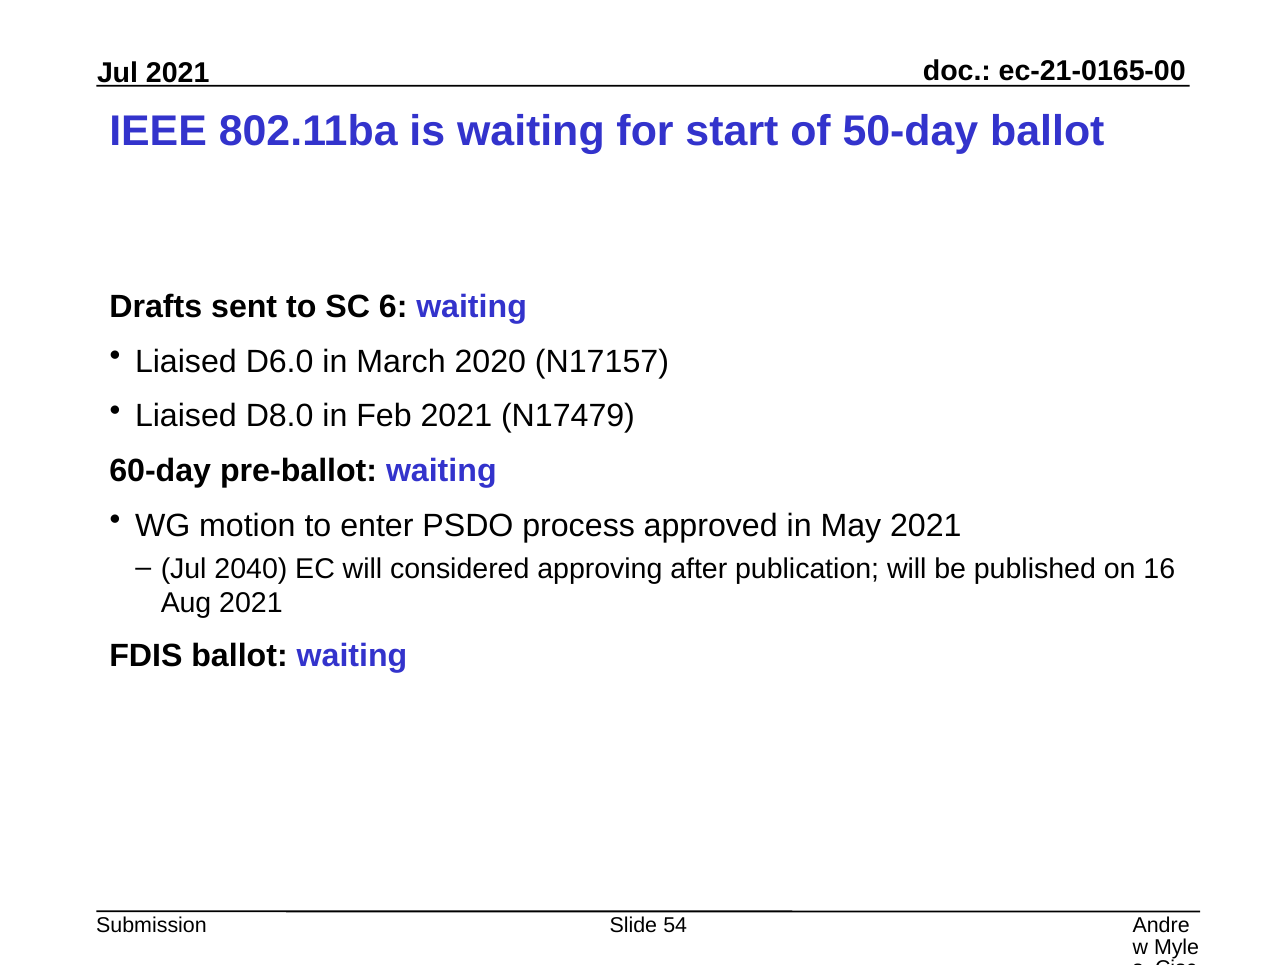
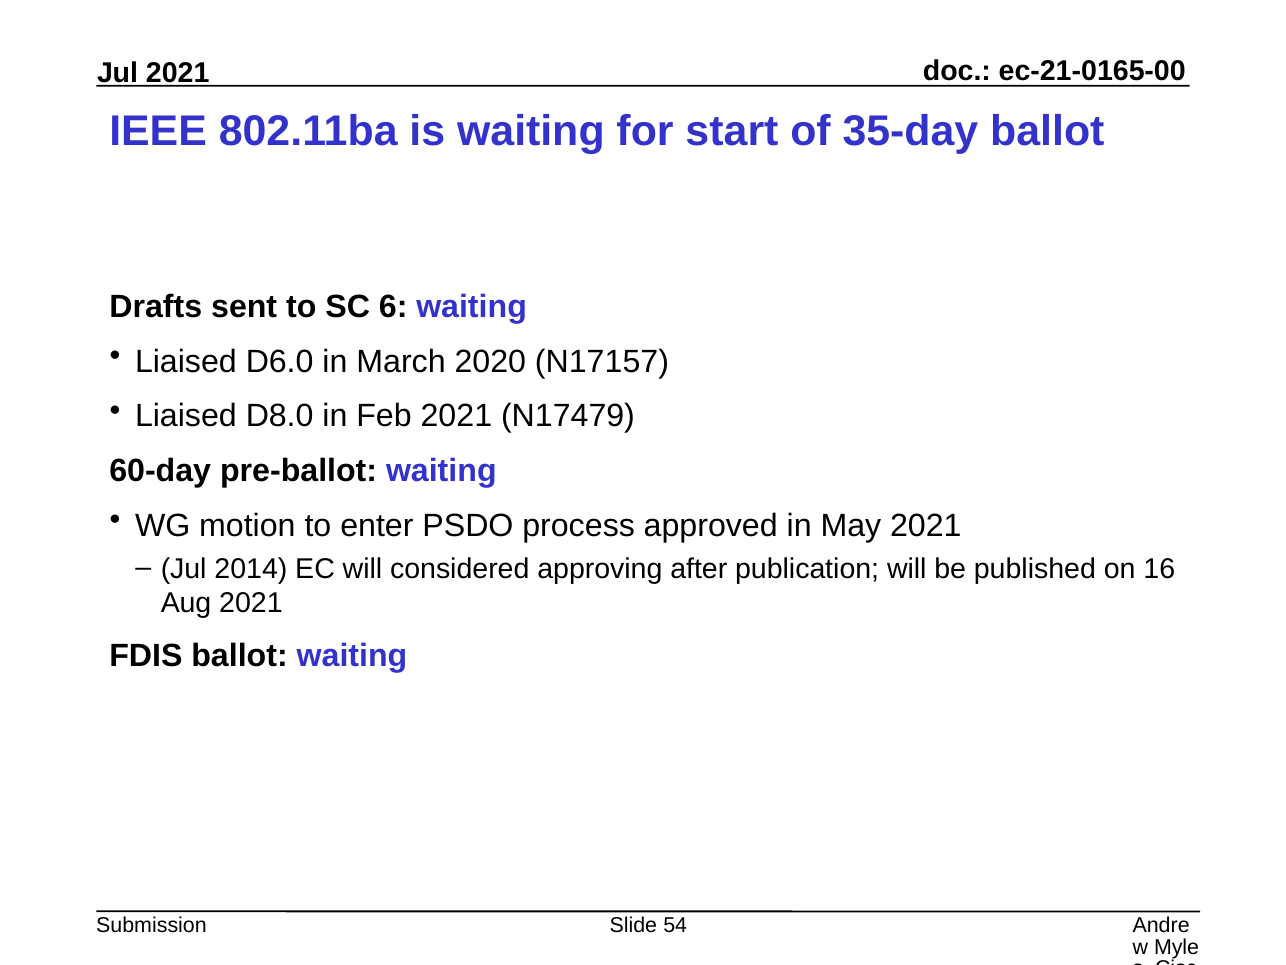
50-day: 50-day -> 35-day (910, 132)
2040: 2040 -> 2014 (251, 569)
